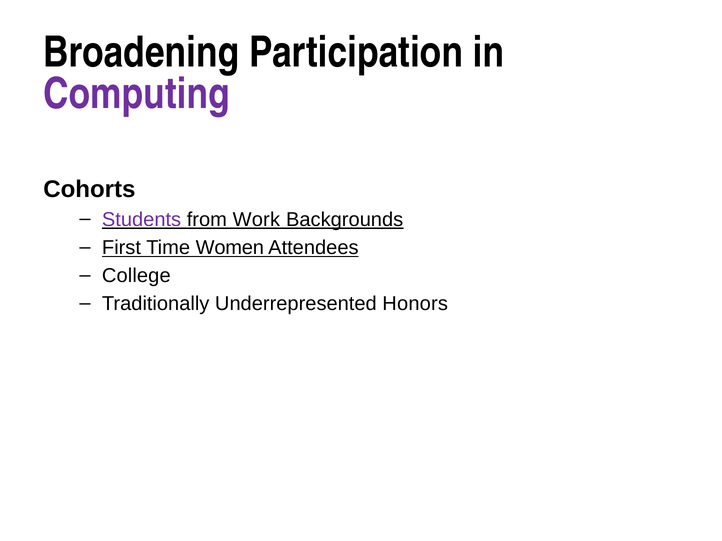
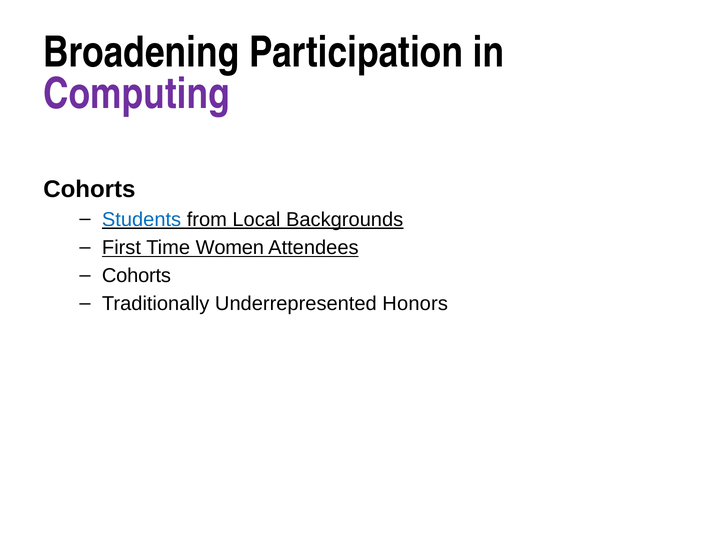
Students colour: purple -> blue (142, 220)
Work: Work -> Local (256, 220)
College: College -> Cohorts (136, 276)
